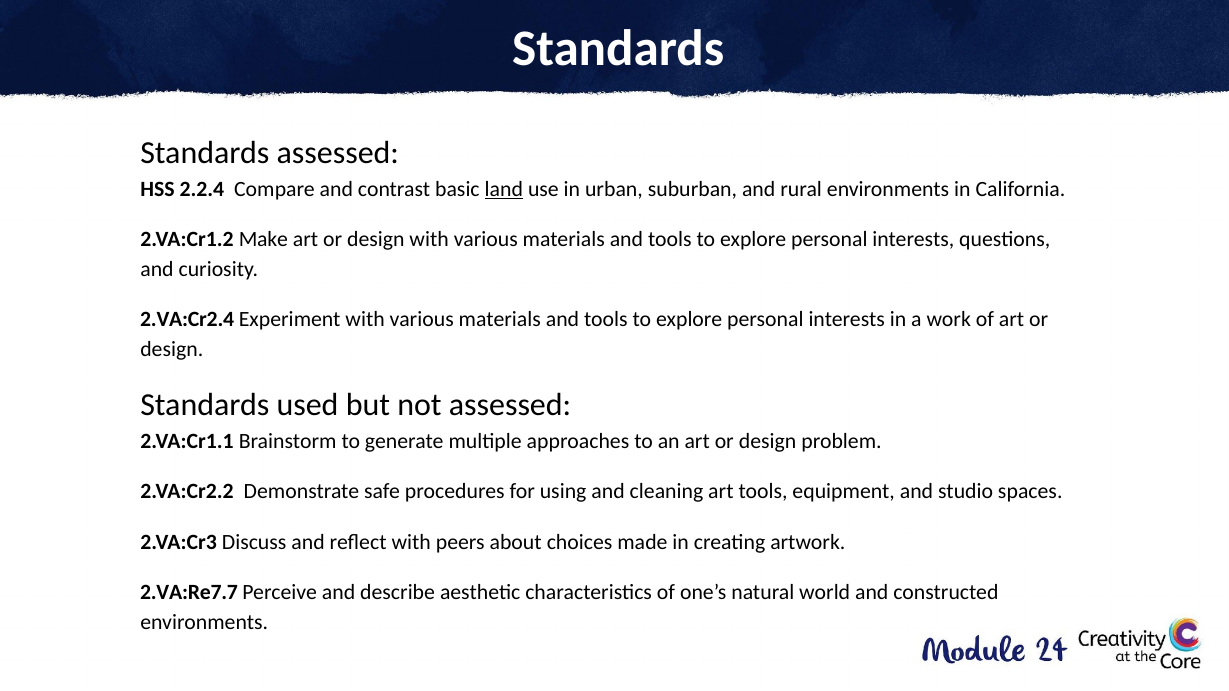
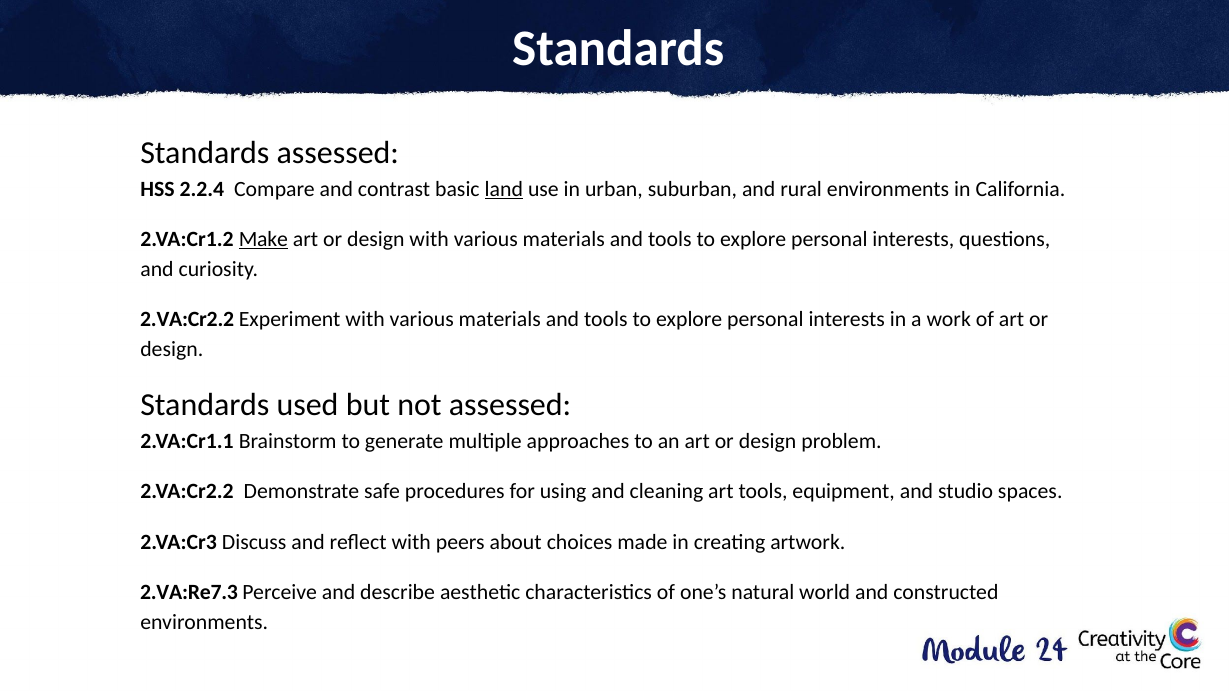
Make underline: none -> present (263, 239)
2.VA:Cr2.4: 2.VA:Cr2.4 -> 2.VA:Cr2.2 (187, 320)
2.VA:Re7.7: 2.VA:Re7.7 -> 2.VA:Re7.3 (189, 593)
